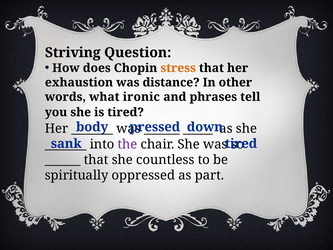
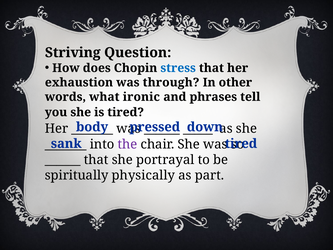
stress colour: orange -> blue (178, 68)
distance: distance -> through (171, 82)
countless: countless -> portrayal (165, 160)
oppressed: oppressed -> physically (143, 175)
